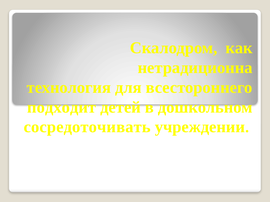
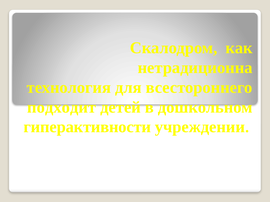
сосредоточивать: сосредоточивать -> гиперактивности (87, 127)
